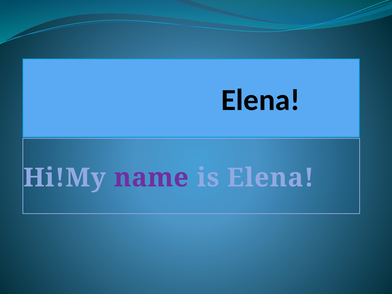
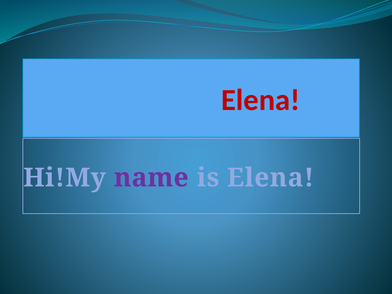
Elena colour: black -> red (261, 100)
